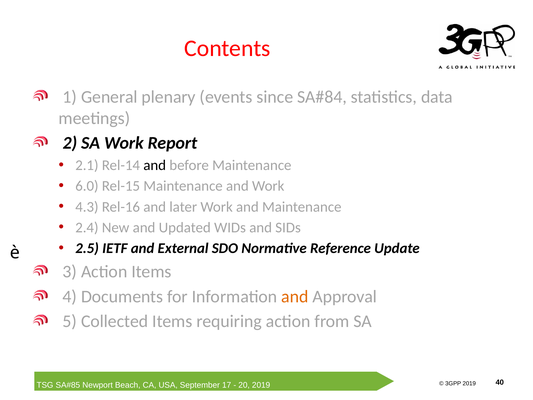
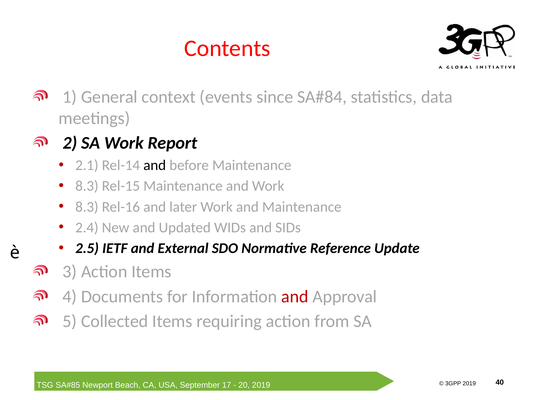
plenary: plenary -> context (169, 97)
6.0: 6.0 -> 8.3 (87, 186)
4.3: 4.3 -> 8.3 (87, 207)
and colour: orange -> red (295, 296)
